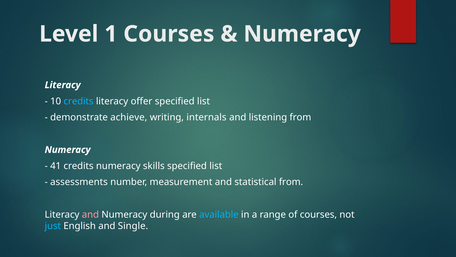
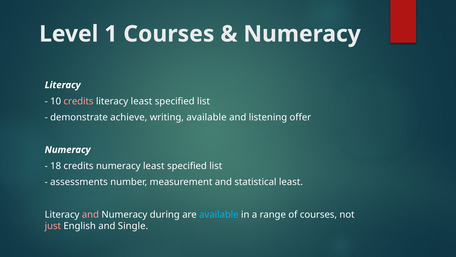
credits colour: light blue -> pink (79, 101)
literacy offer: offer -> least (141, 101)
writing internals: internals -> available (206, 117)
listening from: from -> offer (300, 117)
41: 41 -> 18 (56, 166)
numeracy skills: skills -> least (154, 166)
statistical from: from -> least (291, 182)
just colour: light blue -> pink (53, 226)
